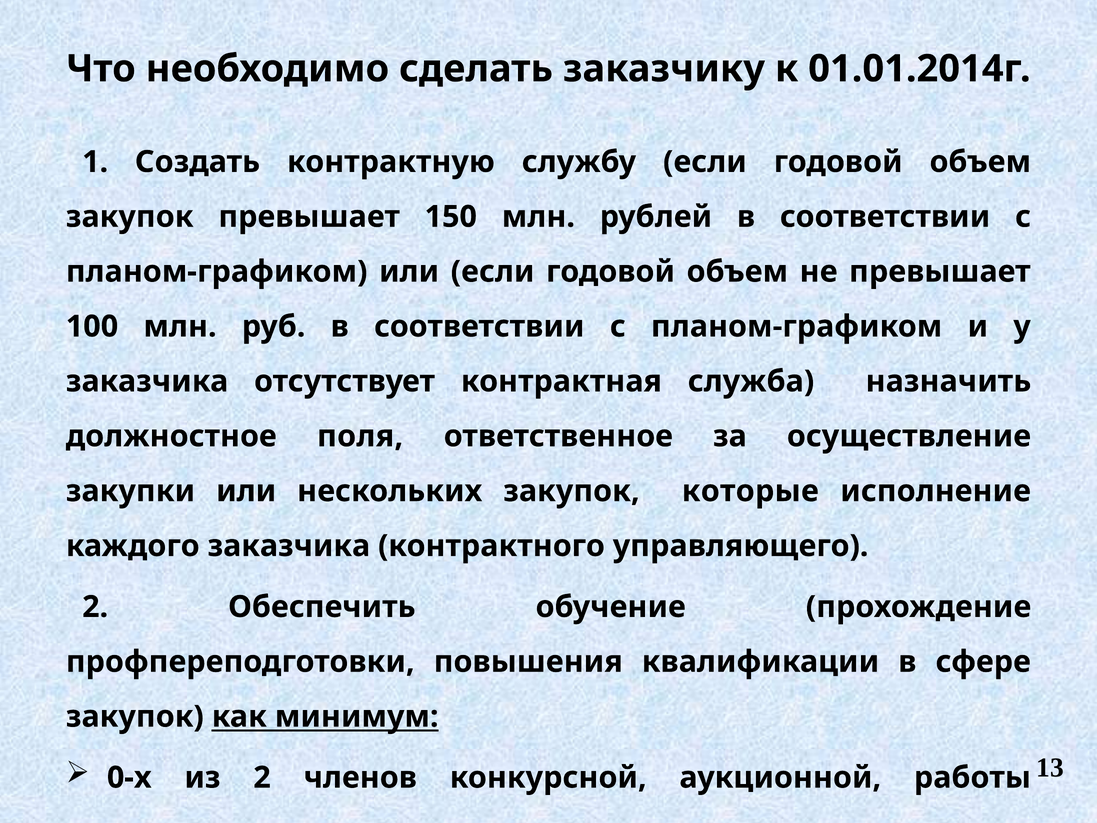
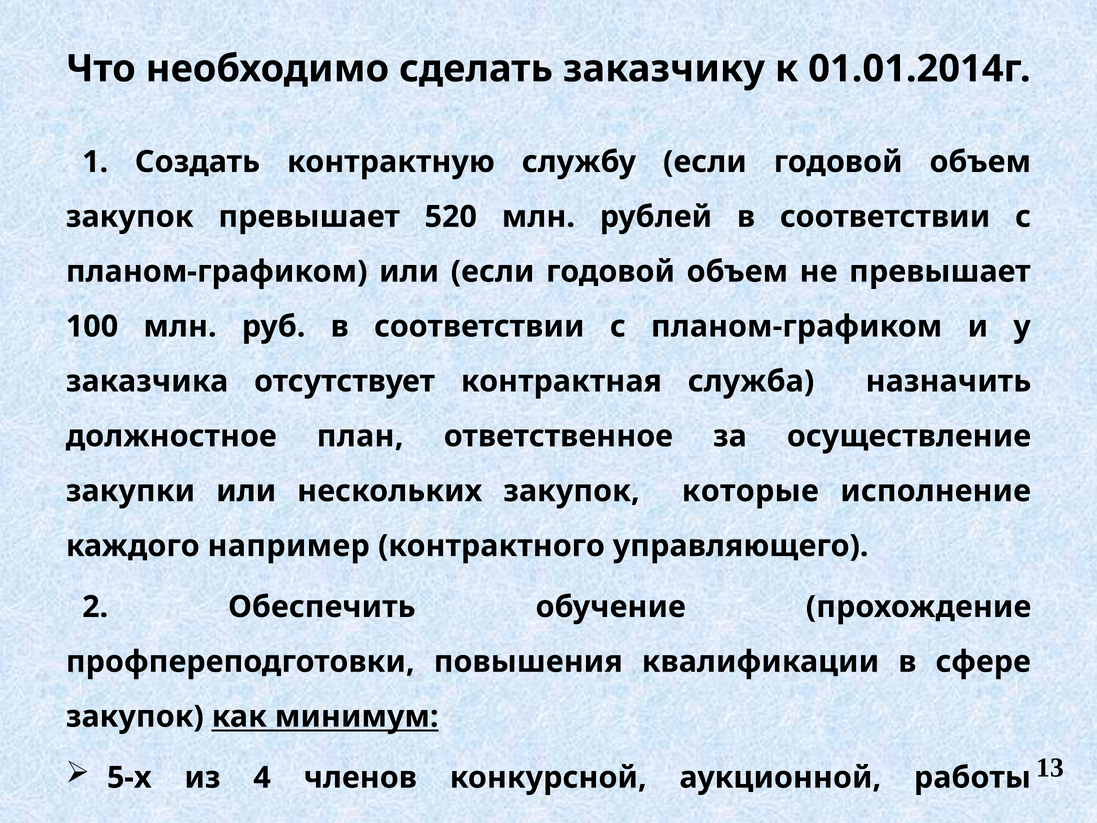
150: 150 -> 520 (451, 217)
поля: поля -> план (360, 436)
каждого заказчика: заказчика -> например (289, 546)
0-х: 0-х -> 5-х (129, 777)
из 2: 2 -> 4 (262, 777)
